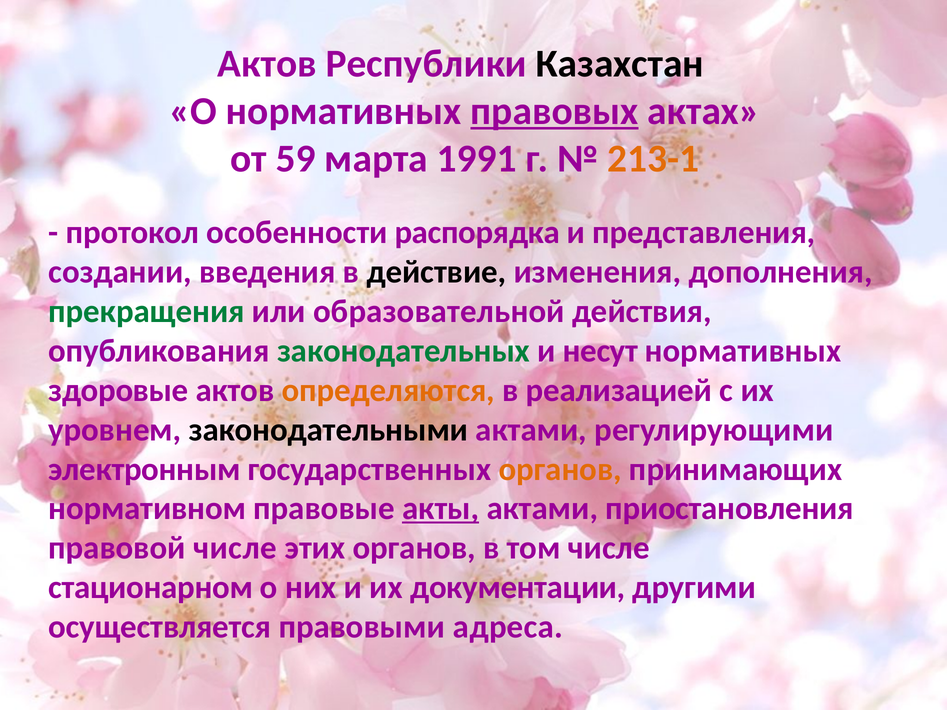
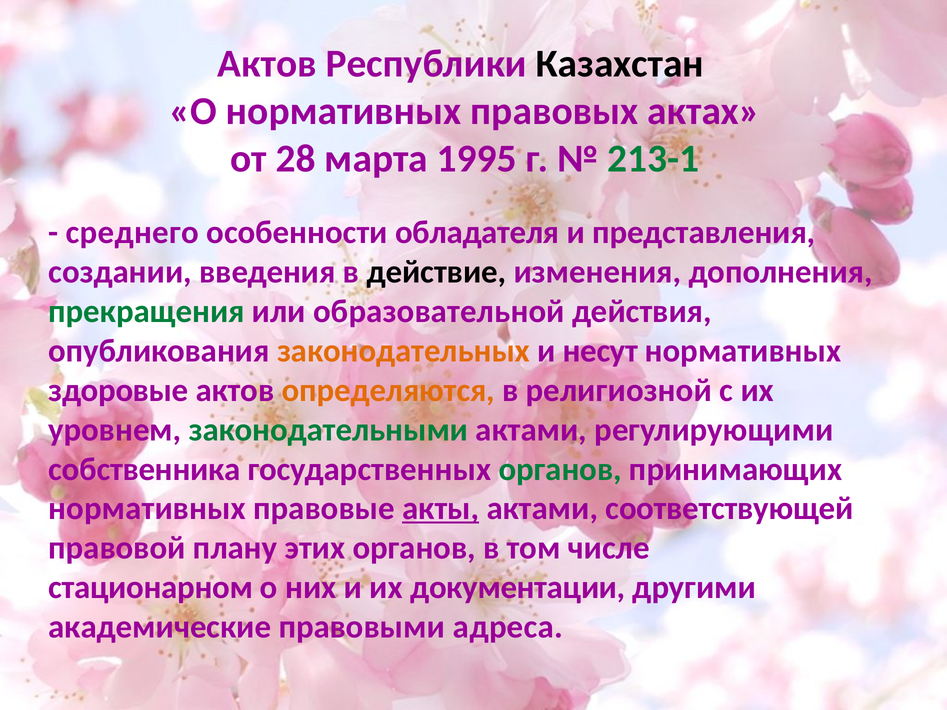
правовых underline: present -> none (554, 111)
59: 59 -> 28 (296, 159)
1991: 1991 -> 1995 (477, 159)
213-1 colour: orange -> green (653, 159)
протокол: протокол -> среднего (132, 233)
распорядка: распорядка -> обладателя (477, 233)
законодательных colour: green -> orange (404, 351)
реализацией: реализацией -> религиозной (619, 390)
законодательными colour: black -> green (328, 430)
электронным: электронным -> собственника (144, 469)
органов colour: orange -> green (560, 469)
нормативном: нормативном -> нормативных (147, 509)
приостановления: приостановления -> соответствующей (730, 509)
правовой числе: числе -> плану (235, 548)
осуществляется: осуществляется -> академические (160, 627)
